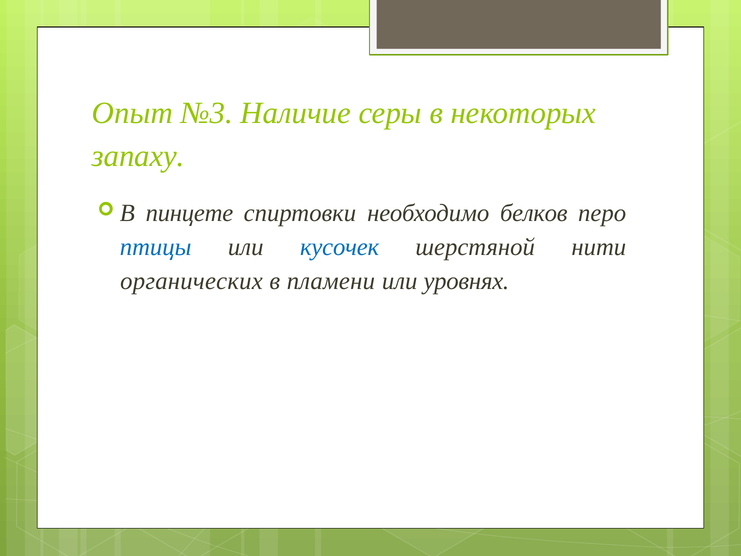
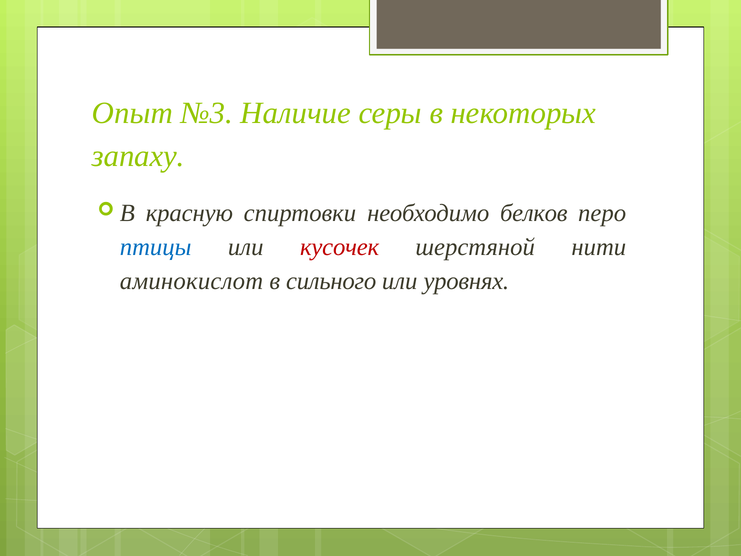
пинцете: пинцете -> красную (189, 213)
кусочек colour: blue -> red (340, 247)
органических: органических -> аминокислот (191, 281)
пламени: пламени -> сильного (331, 281)
